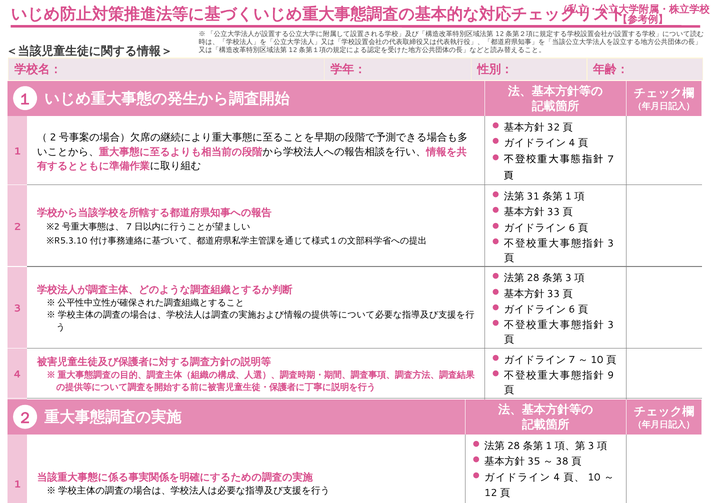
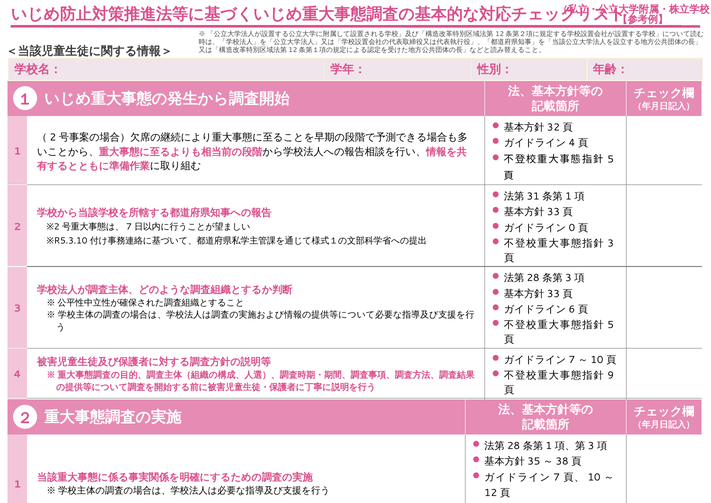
7: 7 -> 5 (611, 160)
6: 6 -> 0 (572, 228)
3: 3 -> 5 (611, 325)
4: 4 -> 7 (557, 477)
